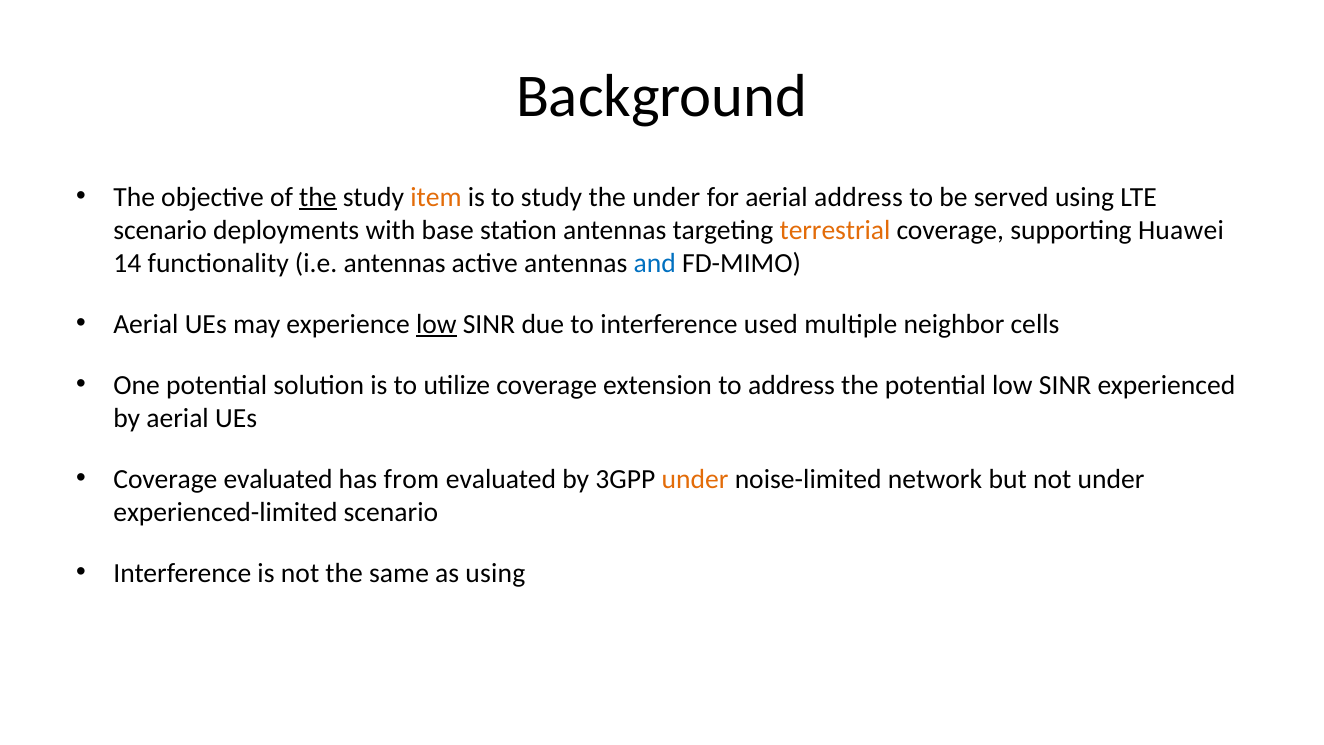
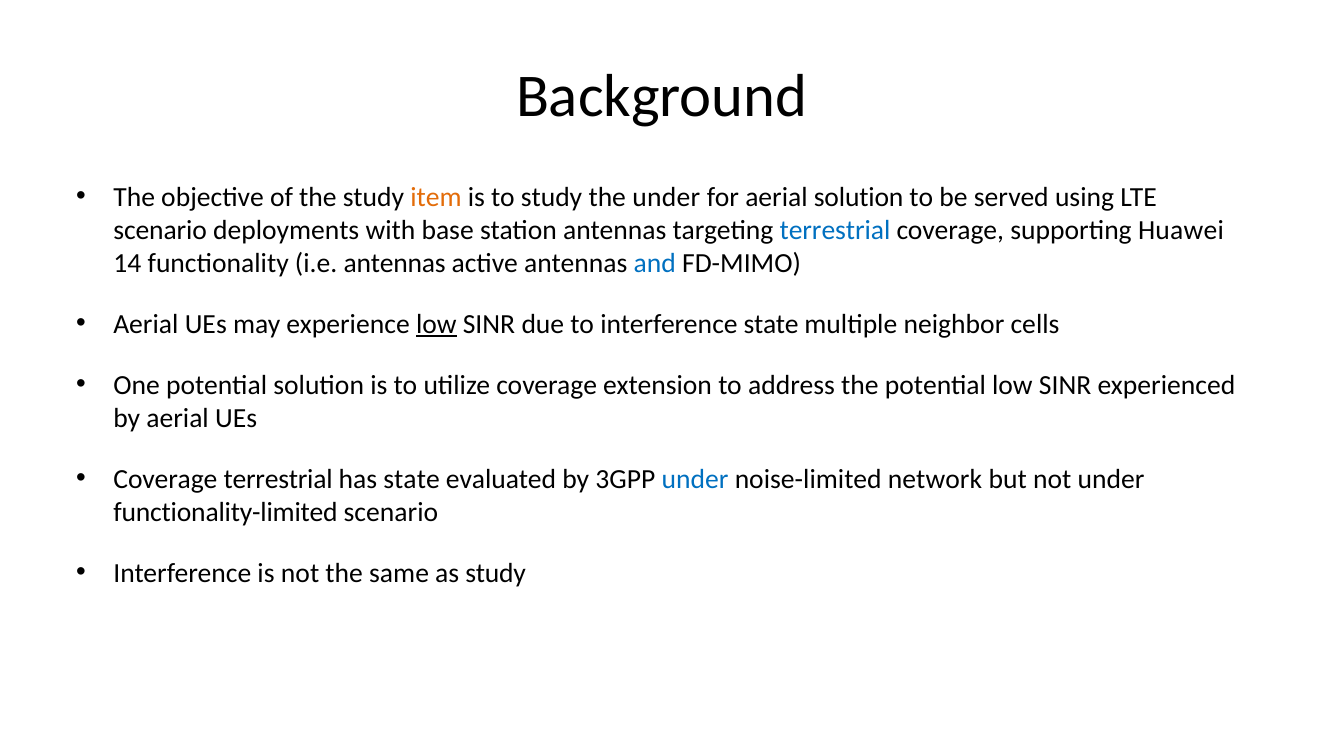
the underline: present -> none (318, 197)
aerial address: address -> solution (859, 197)
terrestrial colour: orange -> blue (835, 230)
interference used: used -> state (771, 324)
Coverage evaluated: evaluated -> terrestrial (278, 479)
has from: from -> state (412, 479)
under colour: orange -> blue (695, 479)
experienced-limited: experienced-limited -> functionality-limited (226, 512)
as using: using -> study (496, 573)
